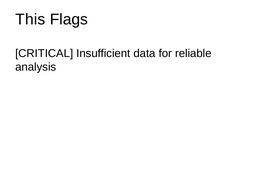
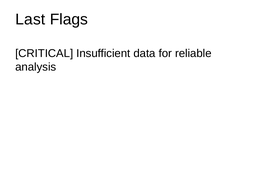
This: This -> Last (30, 19)
